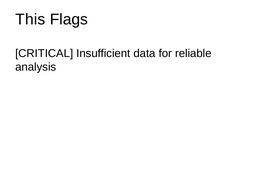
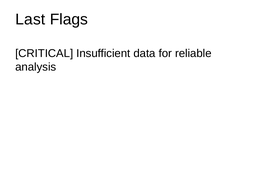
This: This -> Last (30, 19)
